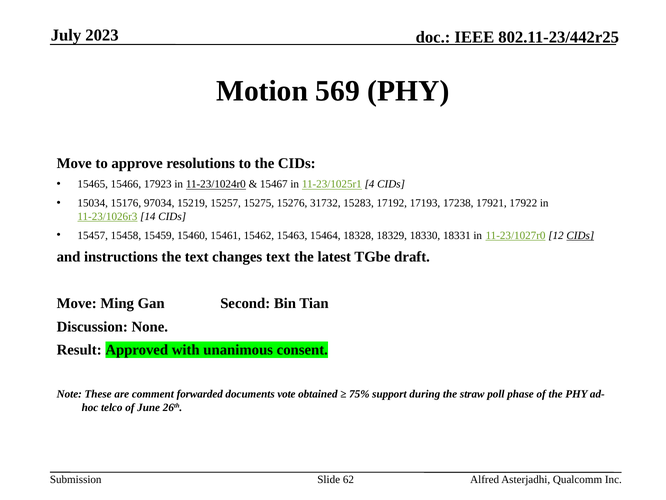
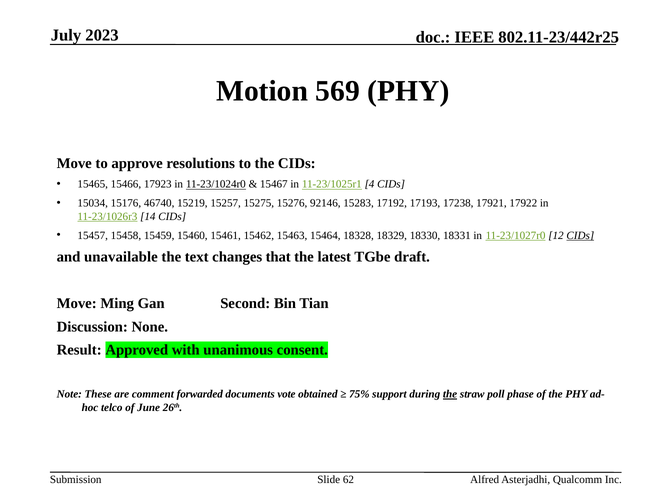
97034: 97034 -> 46740 (159, 203)
31732: 31732 -> 92146 (325, 203)
instructions: instructions -> unavailable (121, 256)
changes text: text -> that (278, 256)
the underline: none -> present (450, 394)
